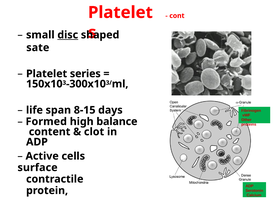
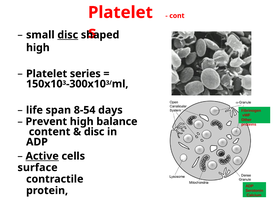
sate: sate -> high (38, 48)
8-15: 8-15 -> 8-54 (85, 110)
Formed: Formed -> Prevent (46, 122)
clot: clot -> disc (94, 132)
Active underline: none -> present (42, 156)
